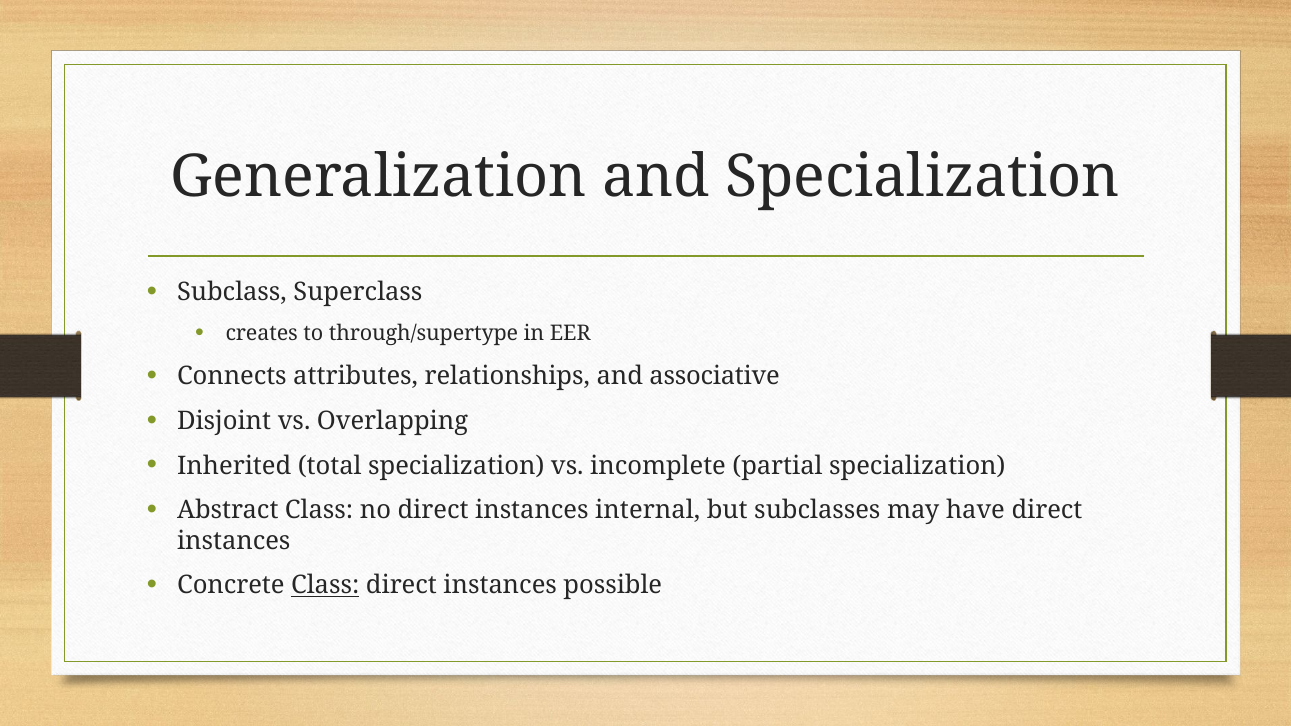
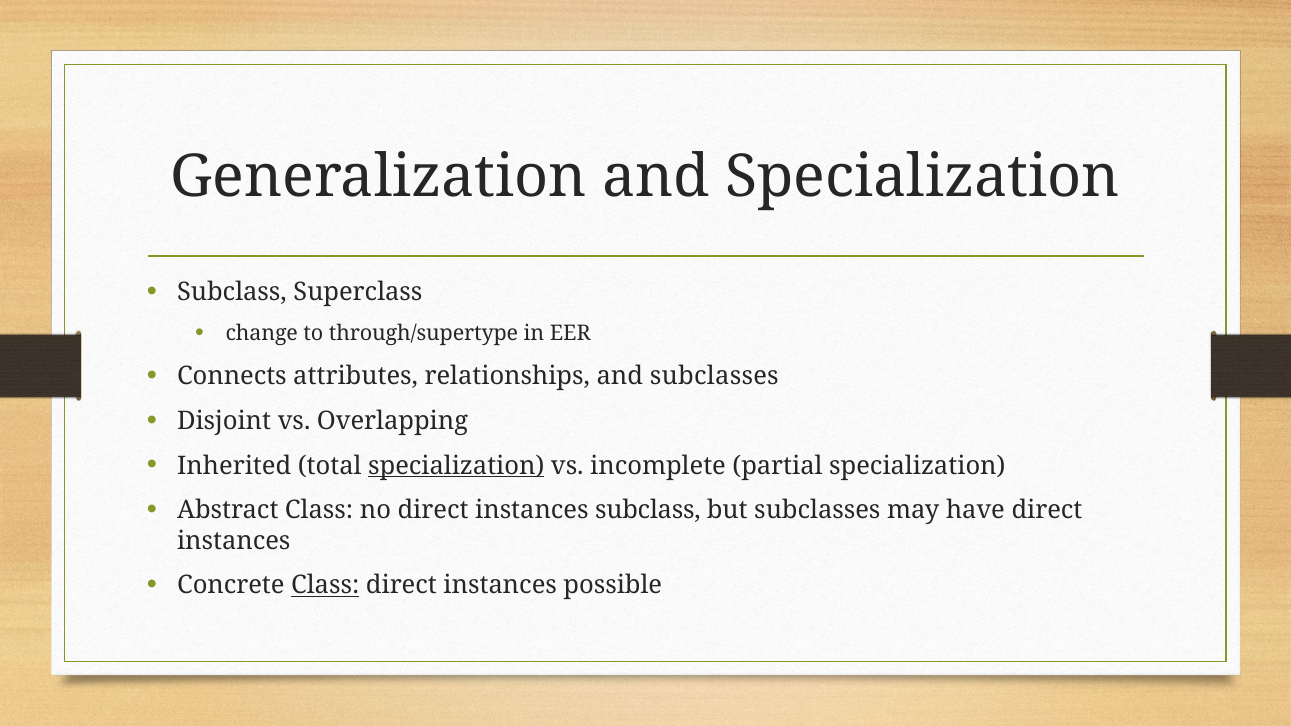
creates: creates -> change (262, 334)
and associative: associative -> subclasses (714, 376)
specialization underline: none -> present (456, 466)
instances internal: internal -> subclass (648, 511)
